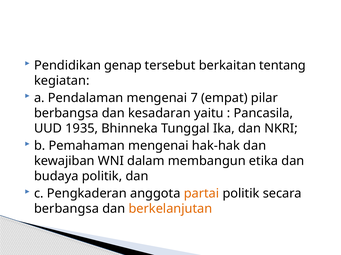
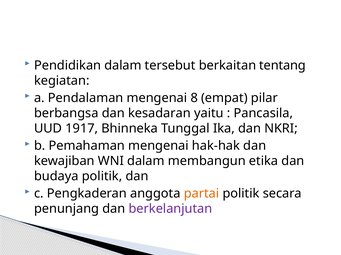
Pendidikan genap: genap -> dalam (123, 65)
7: 7 -> 8 (194, 98)
1935: 1935 -> 1917 (82, 129)
berbangsa: berbangsa -> penunjang (67, 209)
berkelanjutan colour: orange -> purple (170, 209)
